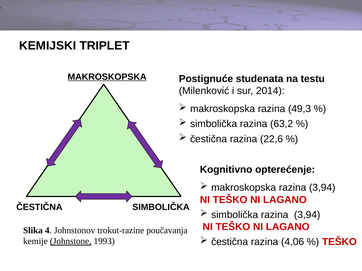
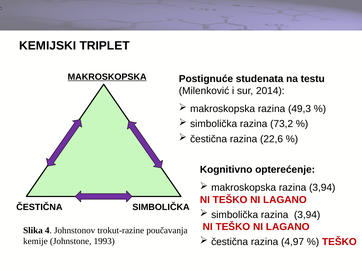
63,2: 63,2 -> 73,2 (282, 124)
4,06: 4,06 -> 4,97 (293, 242)
Johnstone underline: present -> none (71, 242)
